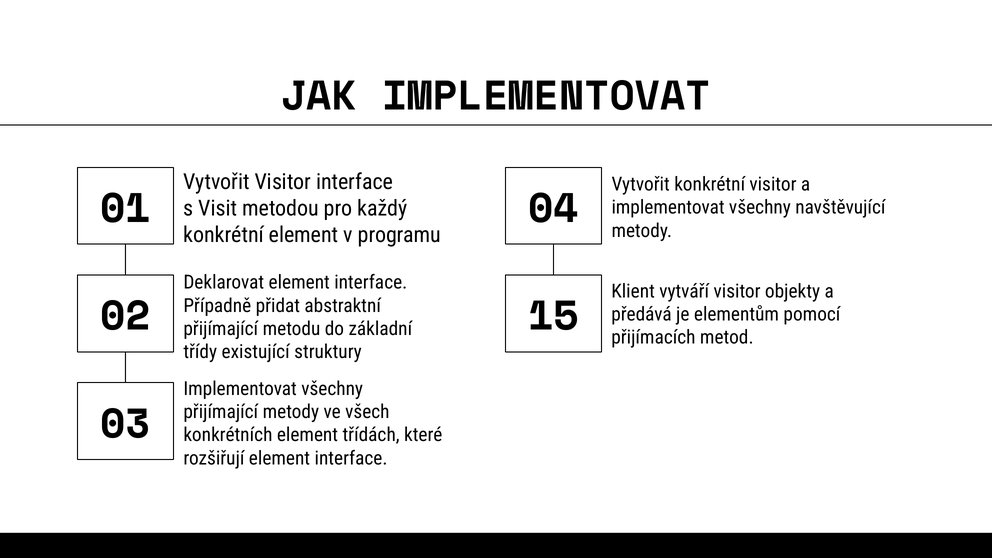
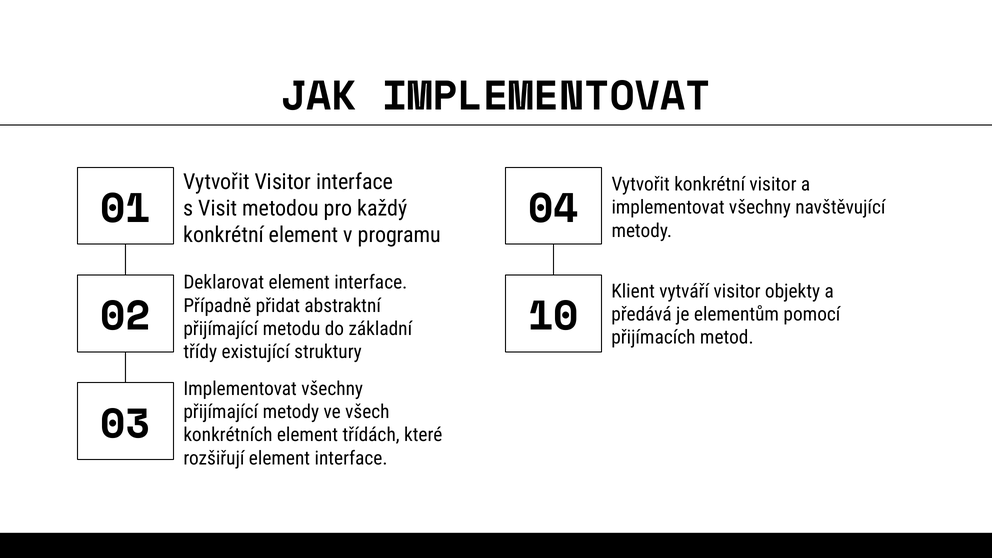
15: 15 -> 10 (553, 316)
